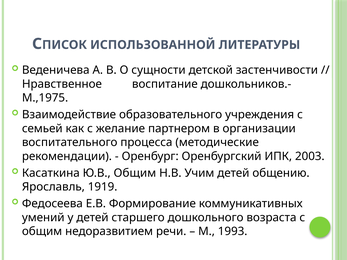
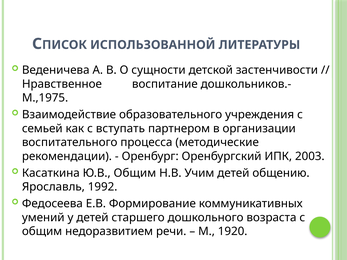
желание: желание -> вступать (120, 129)
1919: 1919 -> 1992 (103, 187)
1993: 1993 -> 1920 (233, 232)
